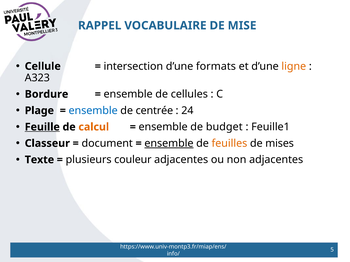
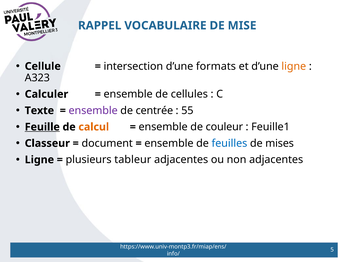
Bordure: Bordure -> Calculer (47, 94)
Plage: Plage -> Texte (39, 111)
ensemble colour: blue -> purple (93, 111)
24: 24 -> 55 (187, 111)
budget: budget -> couleur (224, 127)
ensemble underline: present -> none (169, 144)
feuilles colour: orange -> blue (229, 144)
Texte: Texte -> Ligne (39, 160)
couleur: couleur -> tableur (133, 160)
